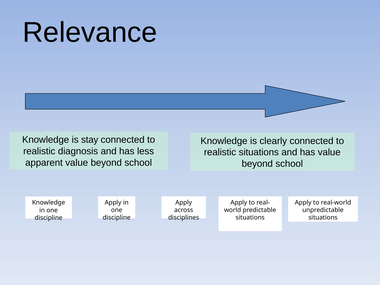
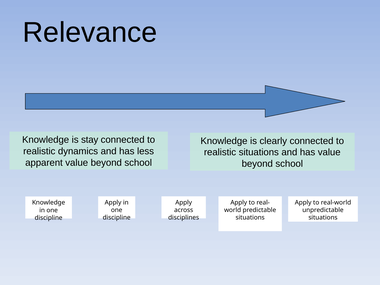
diagnosis: diagnosis -> dynamics (78, 151)
